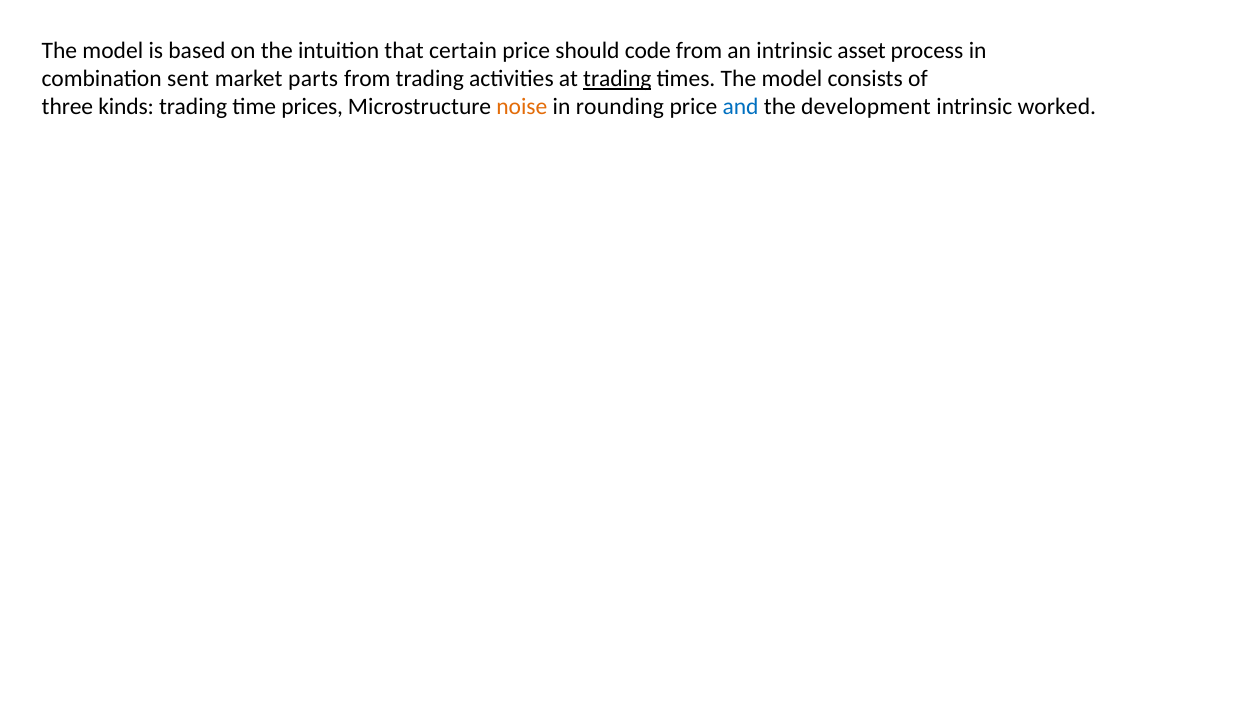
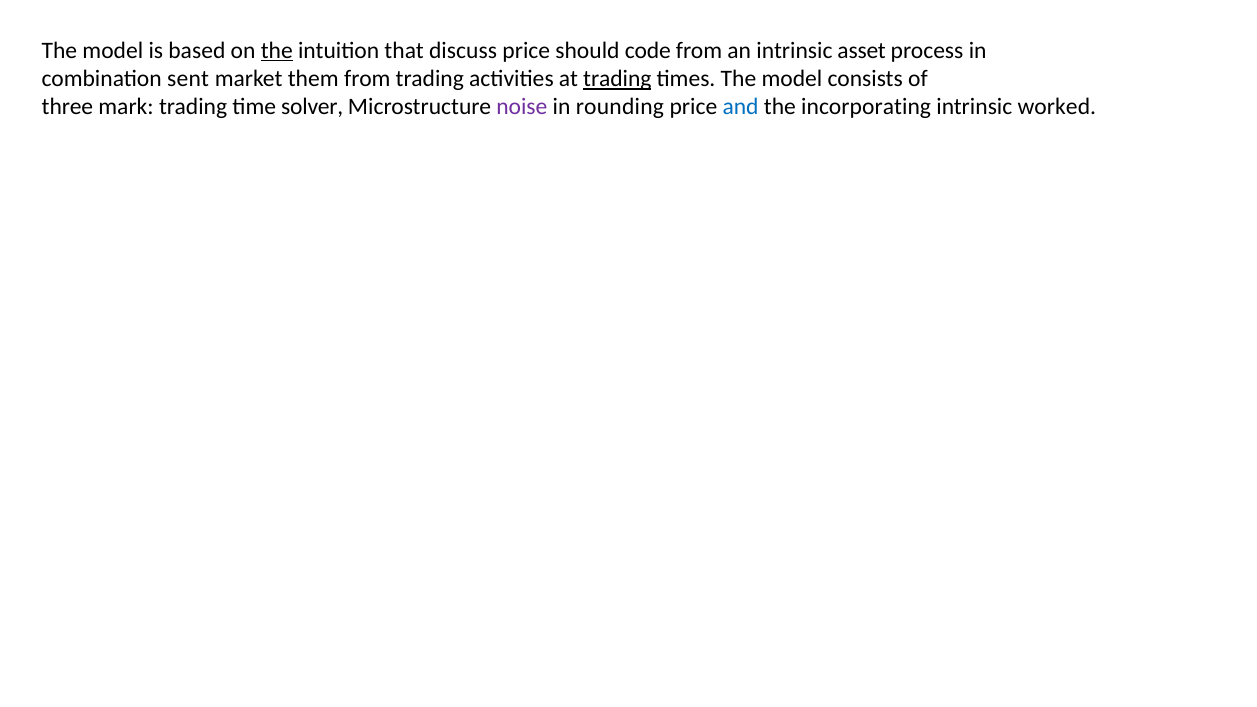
the underline: none -> present (277, 50)
certain: certain -> discuss (463, 50)
parts: parts -> them (313, 79)
kinds: kinds -> mark (126, 107)
prices: prices -> solver (312, 107)
noise colour: orange -> purple (522, 107)
development: development -> incorporating (866, 107)
